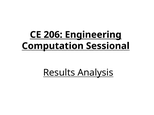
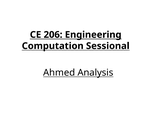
Results: Results -> Ahmed (59, 73)
